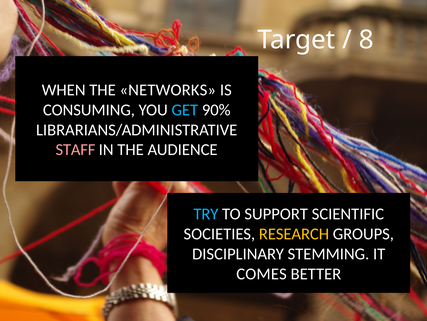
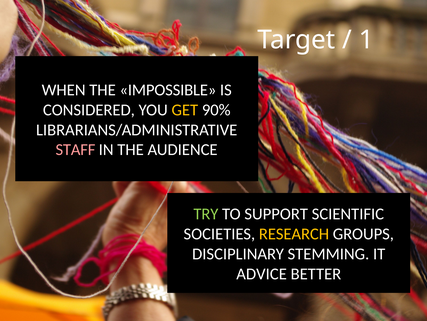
8: 8 -> 1 (366, 40)
NETWORKS: NETWORKS -> IMPOSSIBLE (168, 90)
CONSUMING: CONSUMING -> CONSIDERED (89, 110)
GET colour: light blue -> yellow (185, 110)
TRY colour: light blue -> light green (206, 214)
COMES: COMES -> ADVICE (262, 273)
